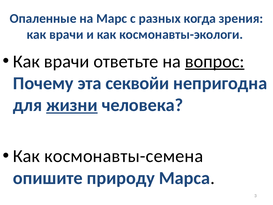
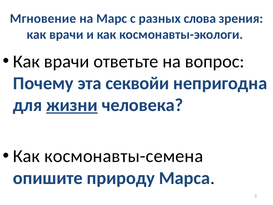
Опаленные: Опаленные -> Мгновение (43, 18)
когда: когда -> слова (200, 18)
вопрос underline: present -> none (215, 61)
